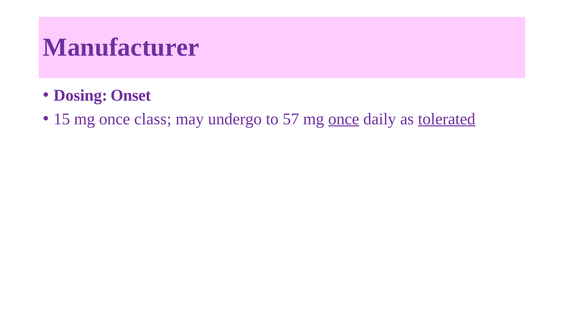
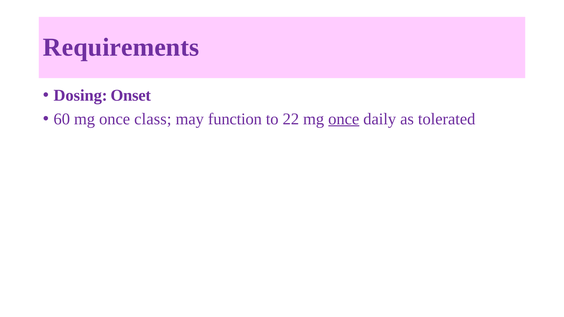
Manufacturer: Manufacturer -> Requirements (121, 47)
15: 15 -> 60 (62, 119)
undergo: undergo -> function (235, 119)
57: 57 -> 22 (291, 119)
tolerated underline: present -> none (447, 119)
